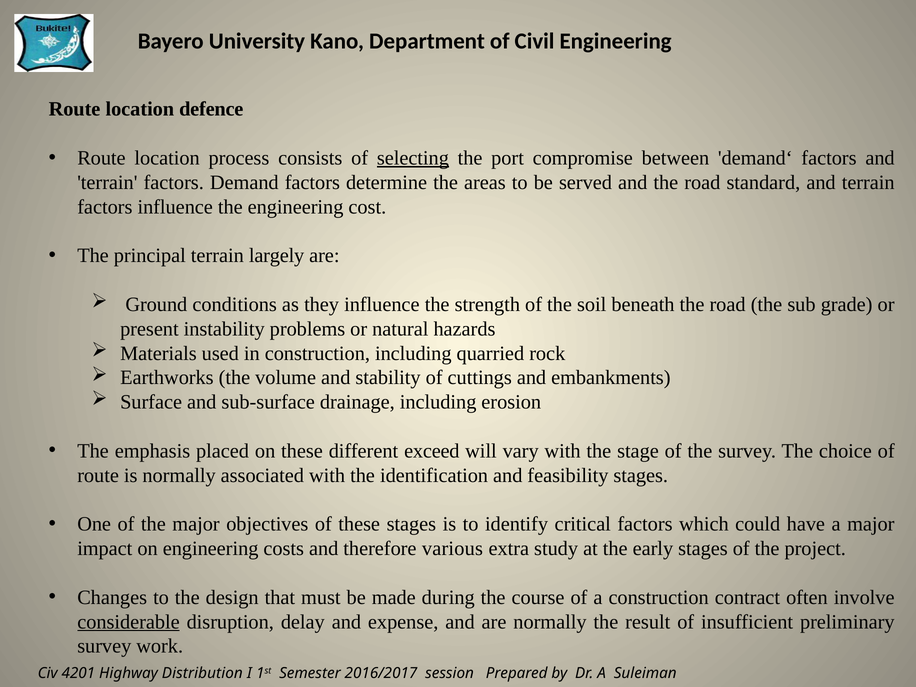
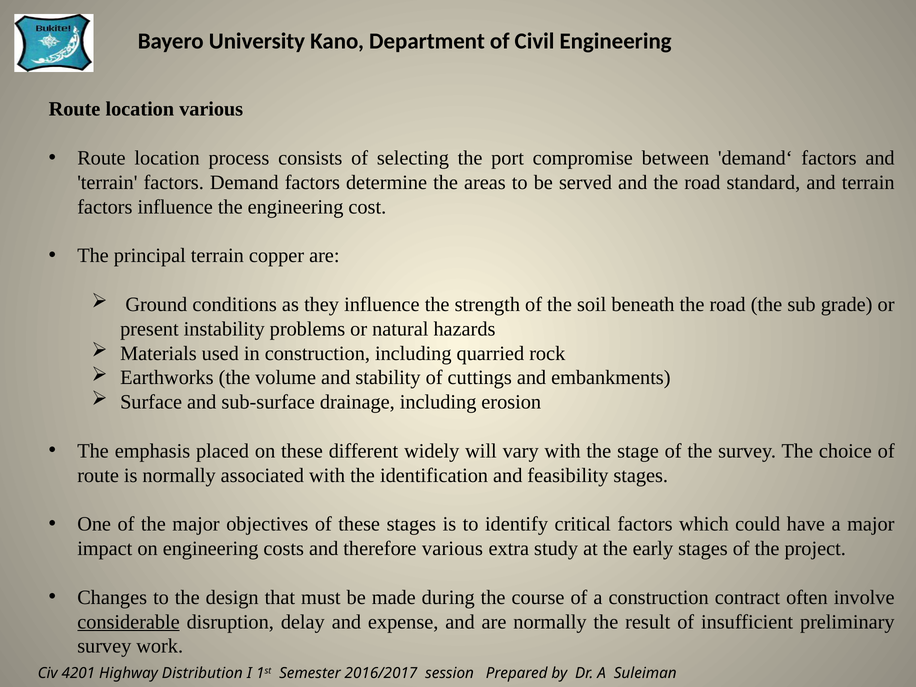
location defence: defence -> various (211, 109)
selecting underline: present -> none (413, 158)
largely: largely -> copper (277, 256)
exceed: exceed -> widely (432, 451)
